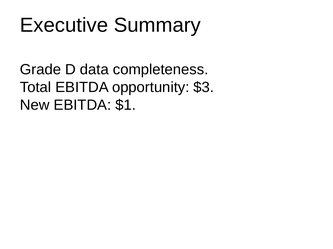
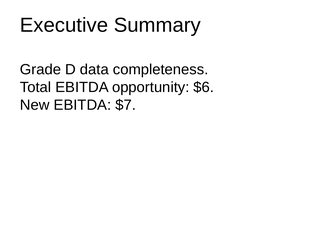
$3: $3 -> $6 (204, 88)
$1: $1 -> $7 (126, 105)
